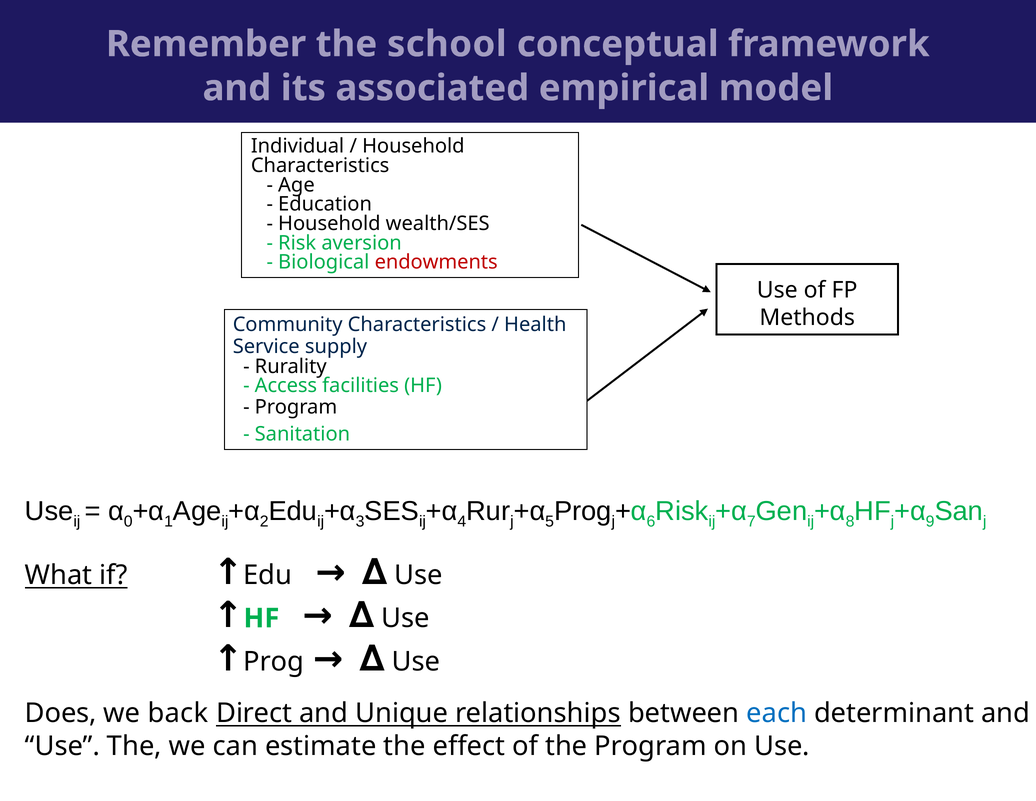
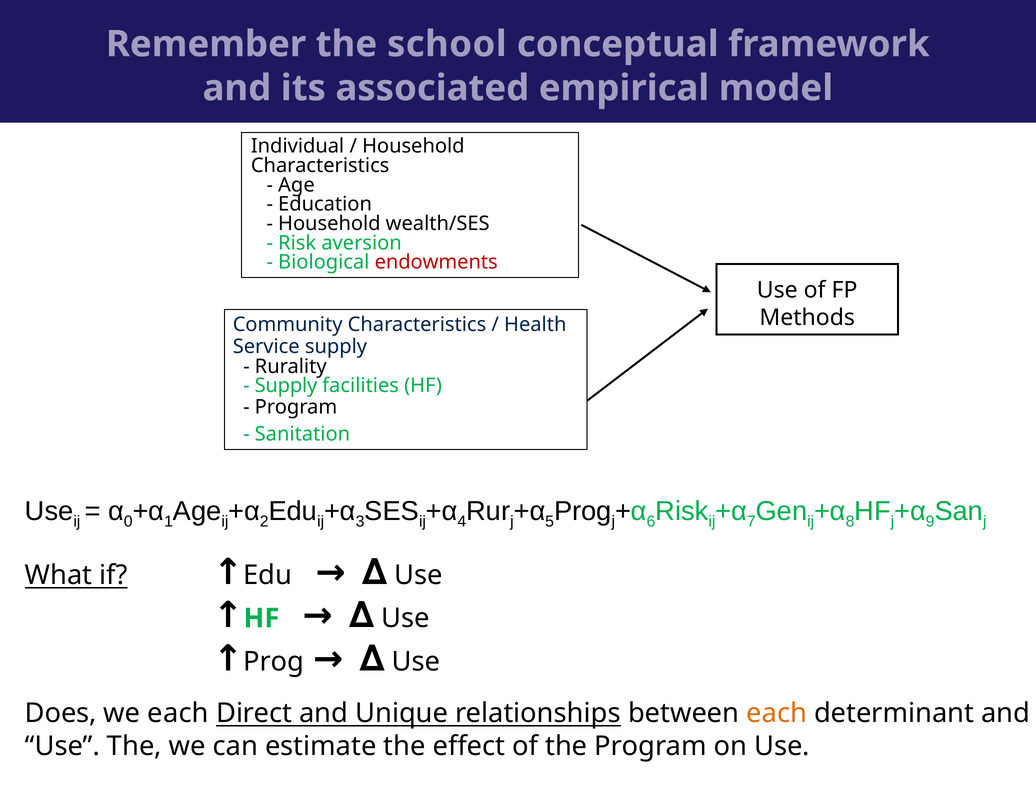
Access: Access -> Supply (286, 386)
we back: back -> each (178, 713)
each colour: blue -> orange (777, 713)
